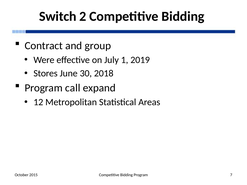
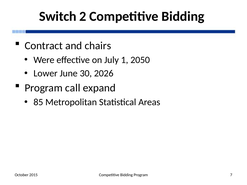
group: group -> chairs (98, 46)
2019: 2019 -> 2050 (140, 60)
Stores: Stores -> Lower (45, 74)
2018: 2018 -> 2026 (104, 74)
12: 12 -> 85 (38, 102)
